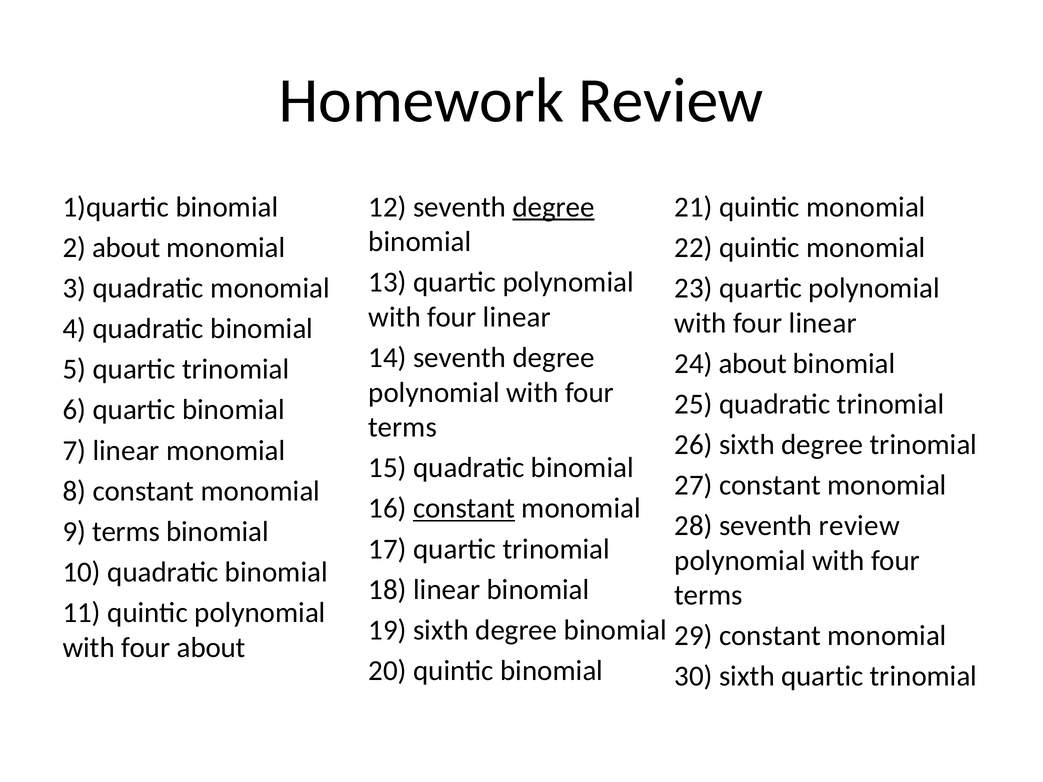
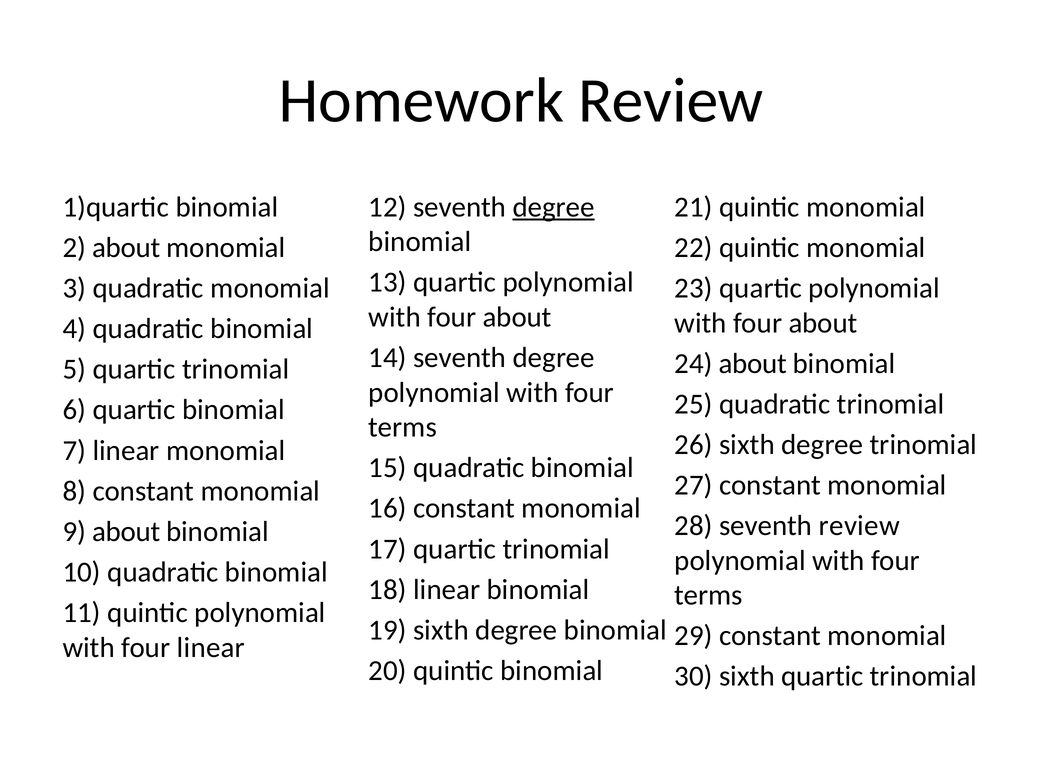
linear: linear -> about (517, 317)
linear: linear -> about (823, 323)
constant underline: present -> none (464, 509)
9 terms: terms -> about (126, 532)
four about: about -> linear (211, 648)
